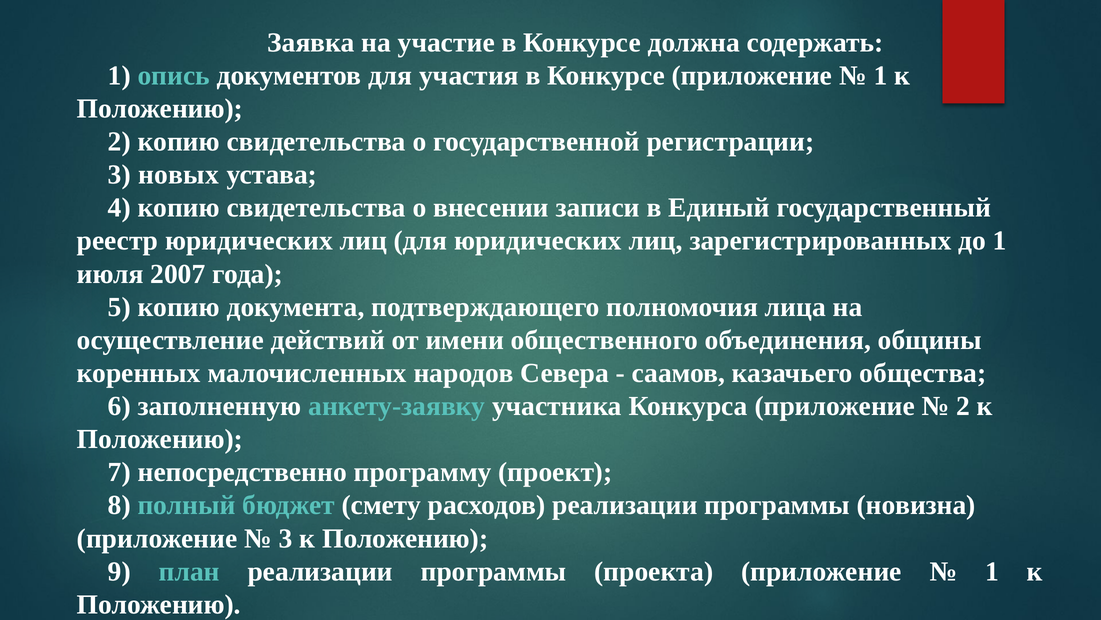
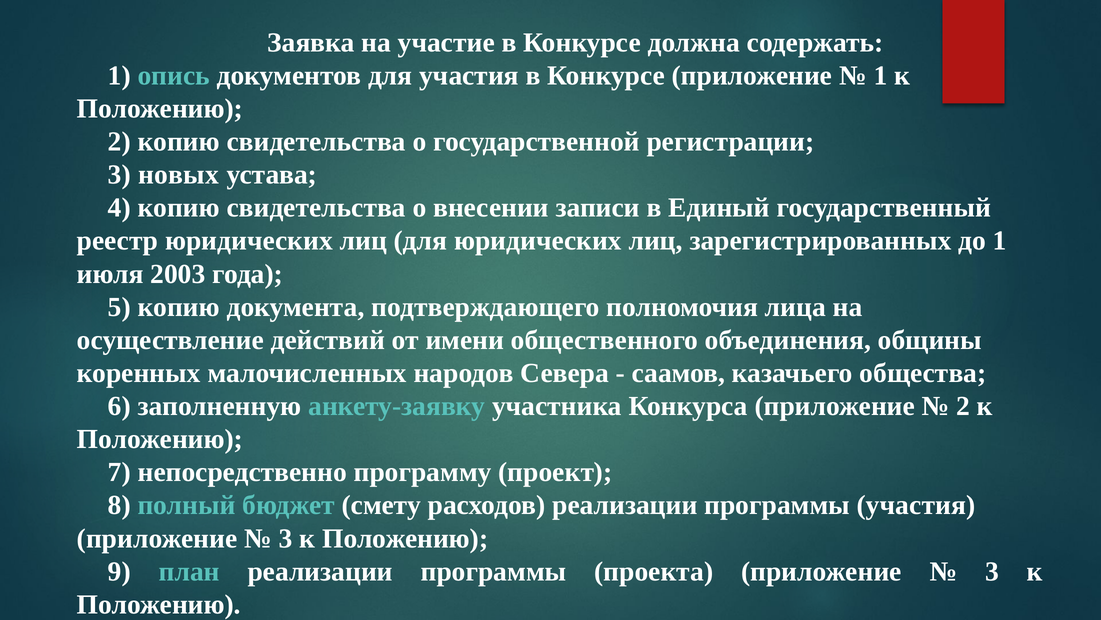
2007: 2007 -> 2003 (178, 274)
программы новизна: новизна -> участия (916, 505)
1: 1 -> 3 (992, 571)
